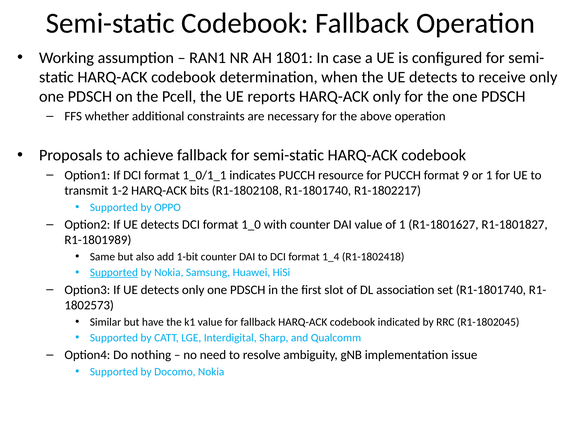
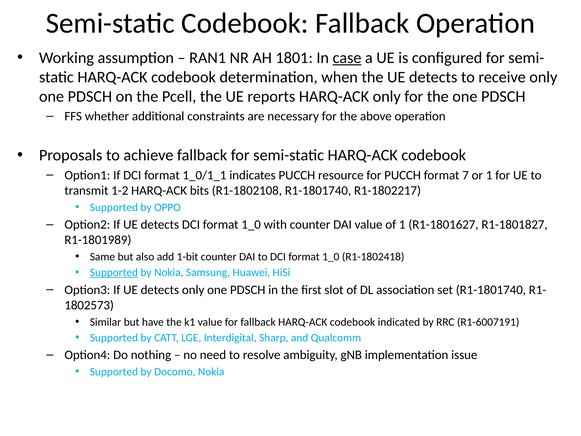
case underline: none -> present (347, 58)
9: 9 -> 7 (466, 175)
to DCI format 1_4: 1_4 -> 1_0 (331, 257)
R1-1802045: R1-1802045 -> R1-6007191 (488, 322)
